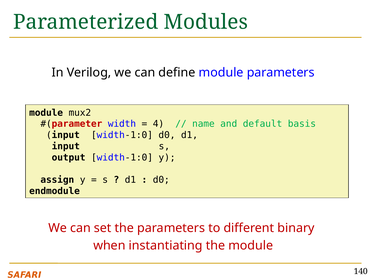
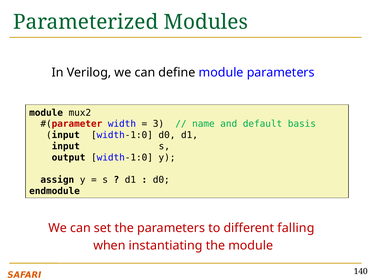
4: 4 -> 3 (158, 124)
binary: binary -> falling (296, 228)
